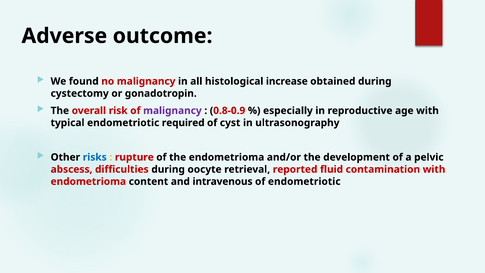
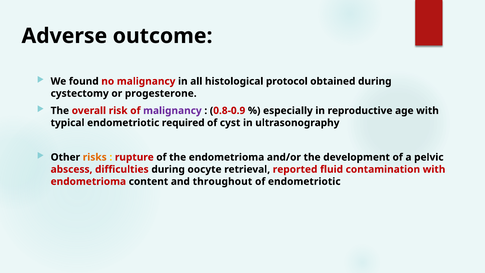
increase: increase -> protocol (287, 81)
gonadotropin: gonadotropin -> progesterone (161, 93)
risks colour: blue -> orange (95, 157)
intravenous: intravenous -> throughout (222, 181)
